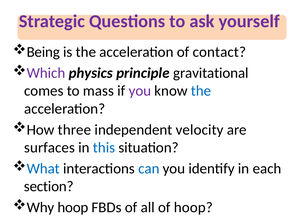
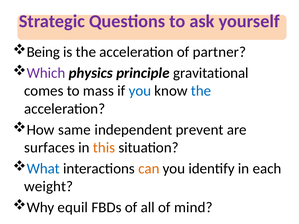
contact: contact -> partner (219, 52)
you colour: purple -> blue (140, 91)
three: three -> same (74, 130)
velocity: velocity -> prevent (200, 130)
this colour: blue -> orange (104, 148)
can colour: blue -> orange (149, 169)
section: section -> weight (49, 187)
Why hoop: hoop -> equil (73, 208)
of hoop: hoop -> mind (193, 208)
